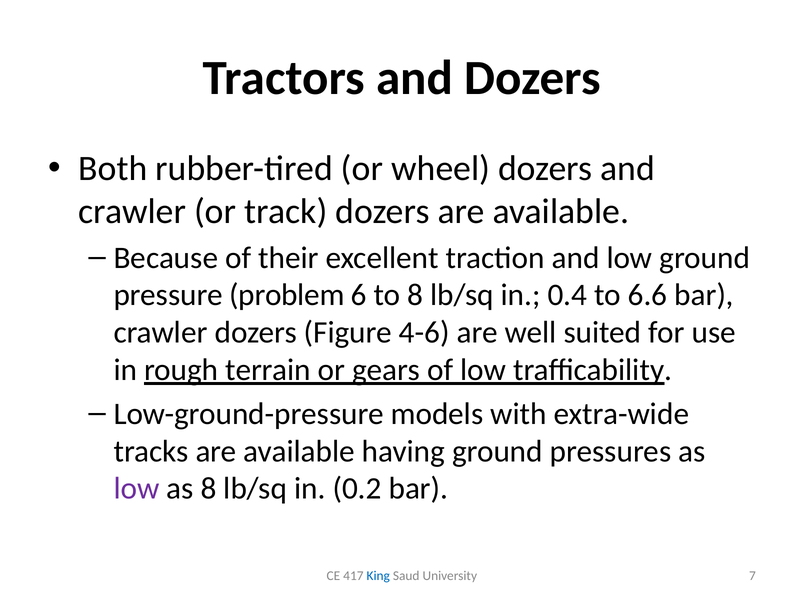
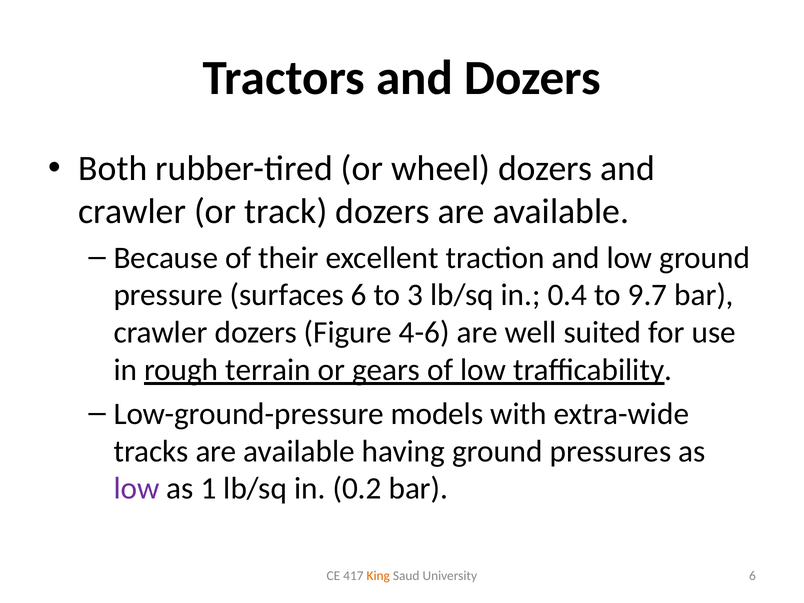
problem: problem -> surfaces (287, 295)
to 8: 8 -> 3 (415, 295)
6.6: 6.6 -> 9.7 (648, 295)
as 8: 8 -> 1 (209, 489)
King colour: blue -> orange (378, 576)
University 7: 7 -> 6 (752, 576)
